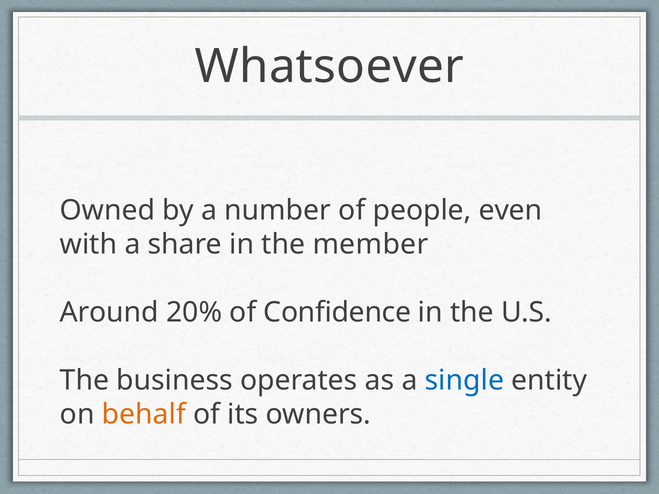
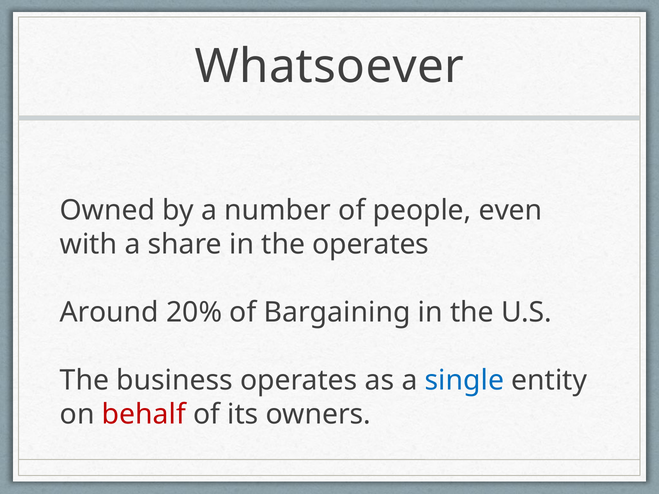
the member: member -> operates (371, 244)
Confidence: Confidence -> Bargaining (337, 313)
behalf colour: orange -> red (144, 415)
